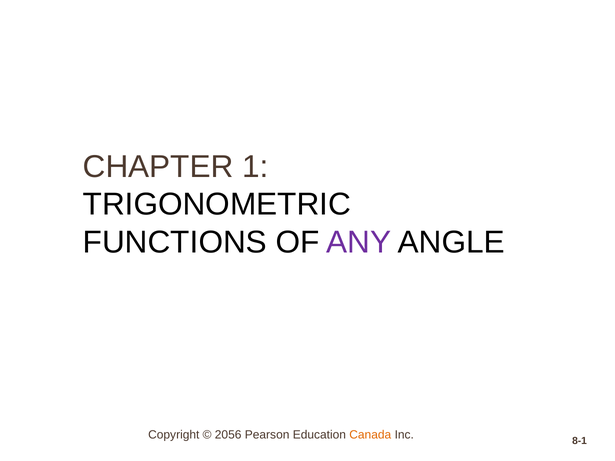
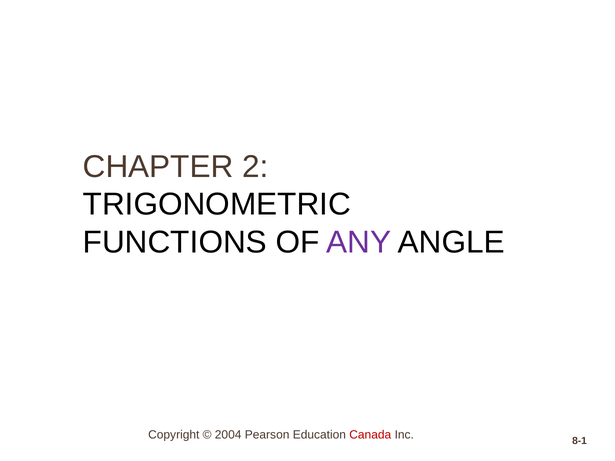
1: 1 -> 2 (255, 167)
2056: 2056 -> 2004 (228, 435)
Canada colour: orange -> red (370, 435)
